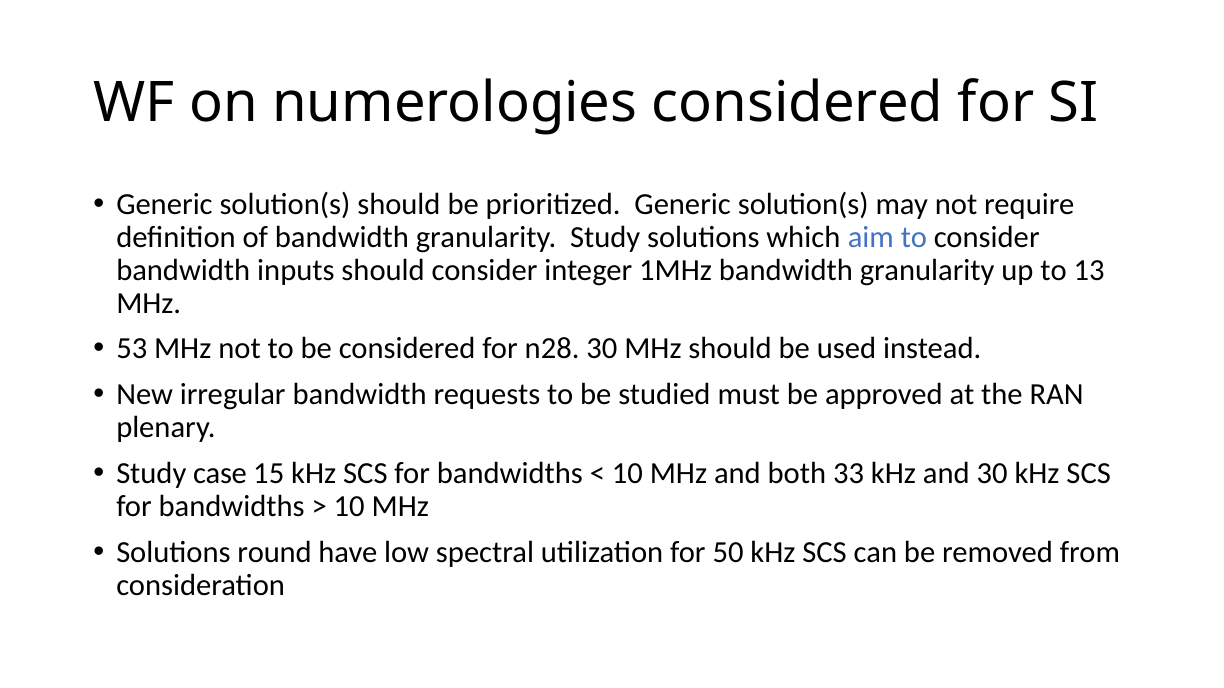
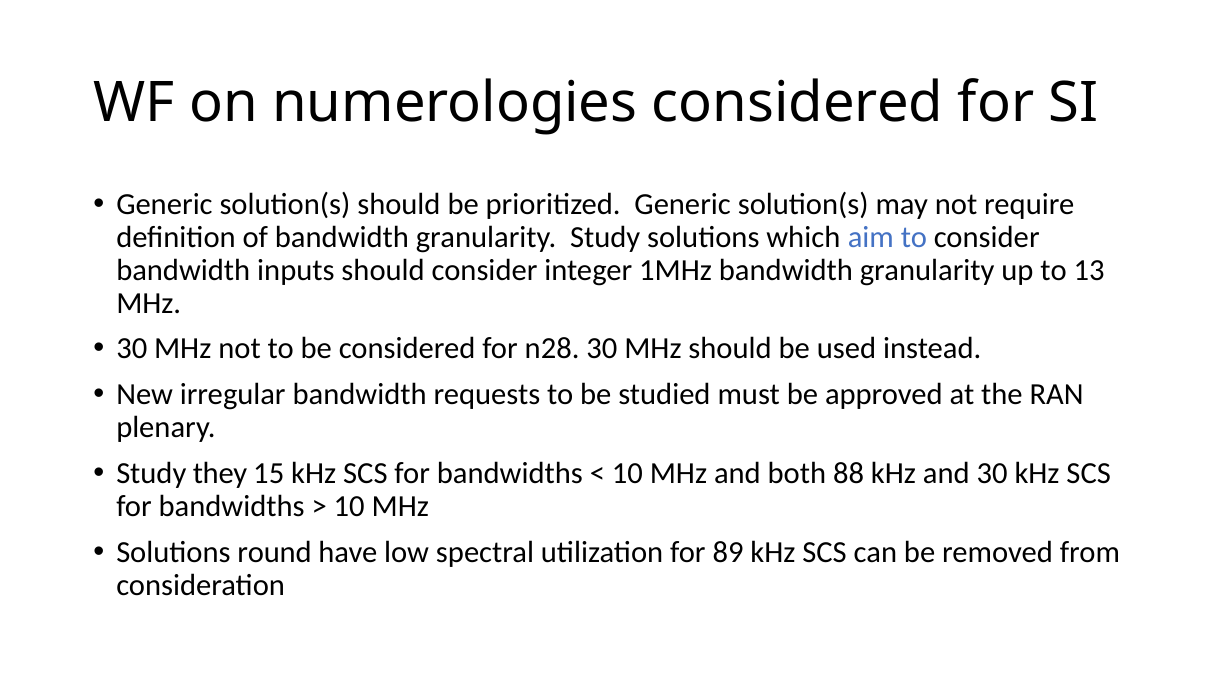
53: 53 -> 30 (132, 349)
case: case -> they (220, 474)
33: 33 -> 88 (849, 474)
50: 50 -> 89 (728, 553)
